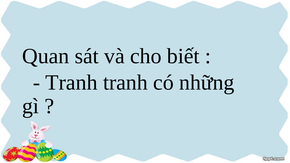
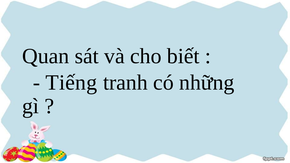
Tranh: Tranh -> Tiếng (71, 83)
